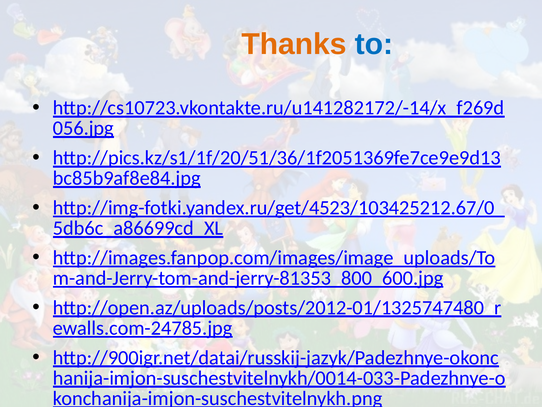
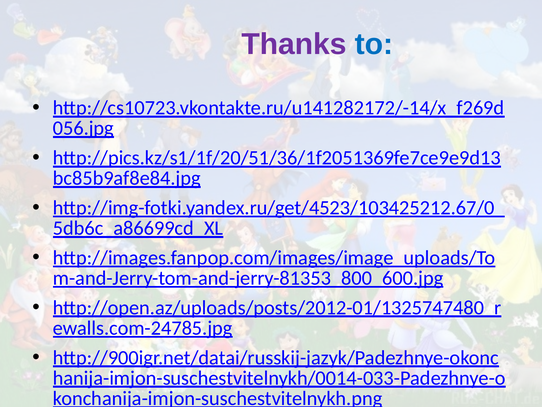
Thanks colour: orange -> purple (294, 44)
